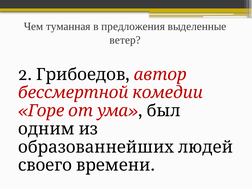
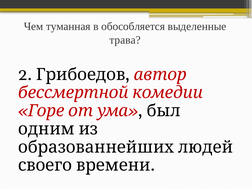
предложения: предложения -> обособляется (133, 26)
ветер: ветер -> трава (125, 40)
